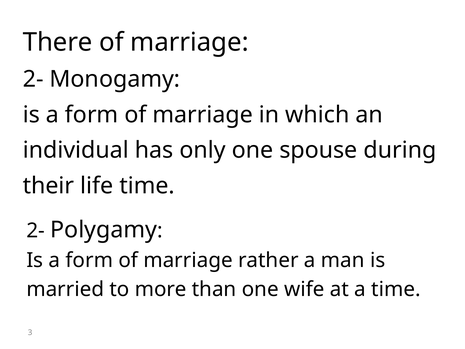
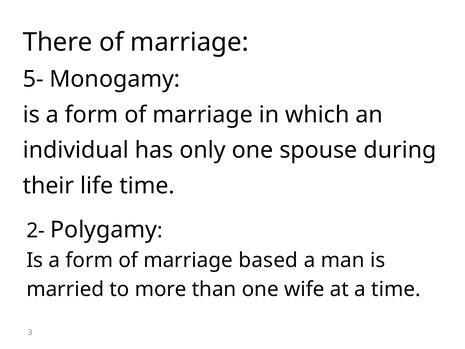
2-: 2- -> 5- (33, 79)
rather: rather -> based (268, 260)
